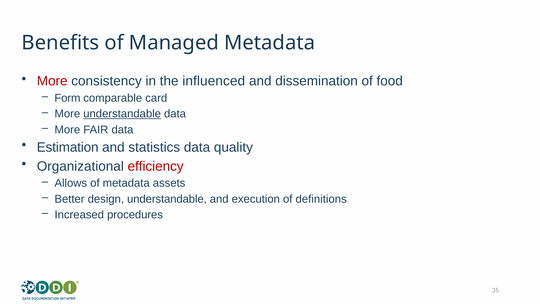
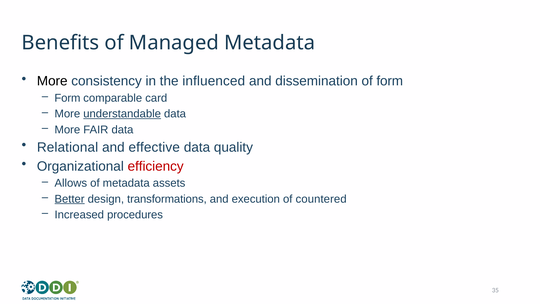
More colour: red -> black (52, 81)
of food: food -> form (390, 81)
Estimation: Estimation -> Relational (68, 147)
statistics: statistics -> effective (154, 147)
Better underline: none -> present (70, 199)
design understandable: understandable -> transformations (167, 199)
definitions: definitions -> countered (321, 199)
